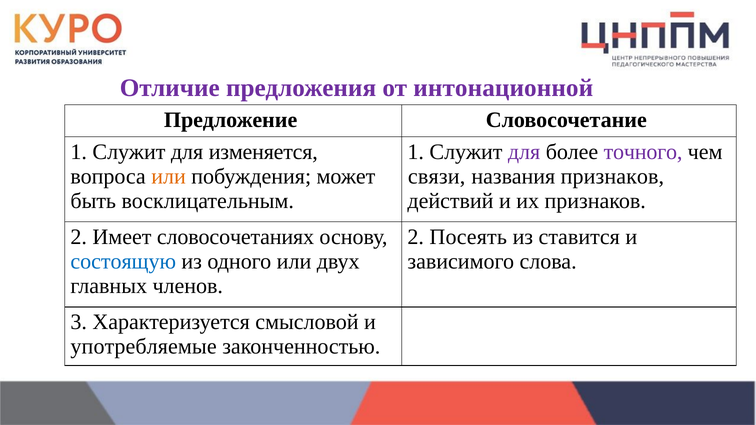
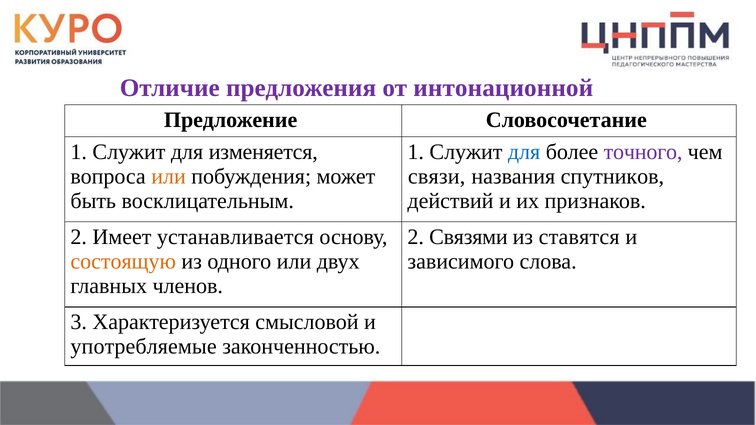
для colour: purple -> blue (524, 152)
названия признаков: признаков -> спутников (612, 177)
словосочетаниях: словосочетаниях -> устанавливается (235, 237)
Посеять: Посеять -> Связями (468, 237)
ставится: ставится -> ставятся (579, 237)
состоящую colour: blue -> orange (123, 262)
